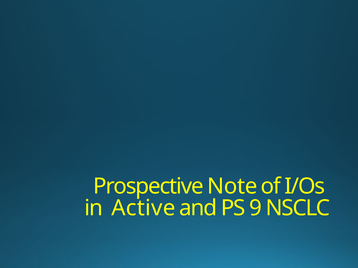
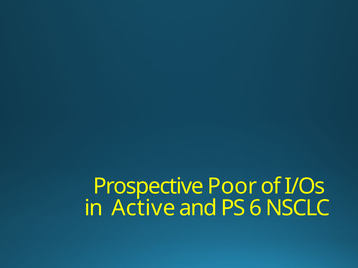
Note: Note -> Poor (232, 187)
9: 9 -> 6 (256, 208)
